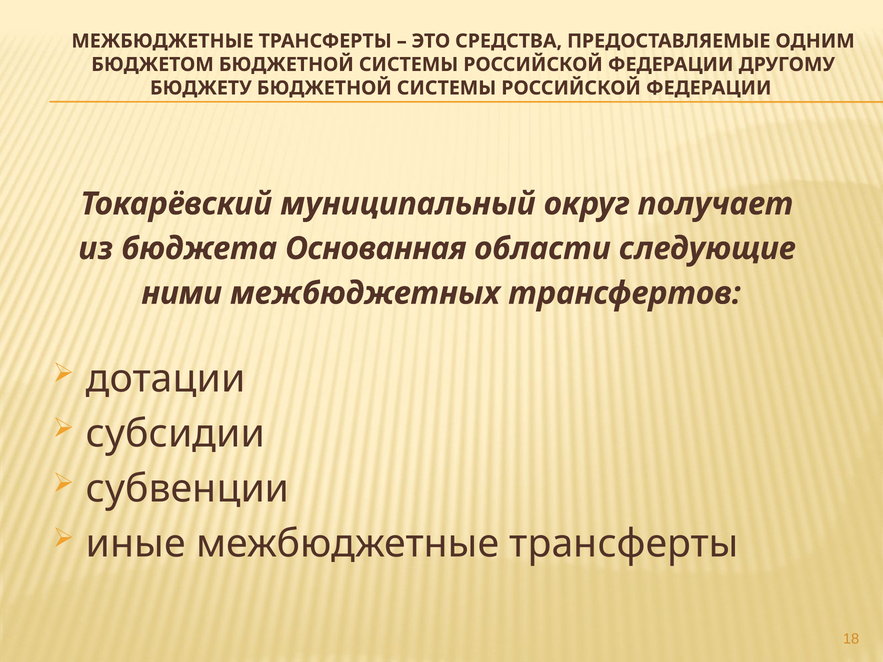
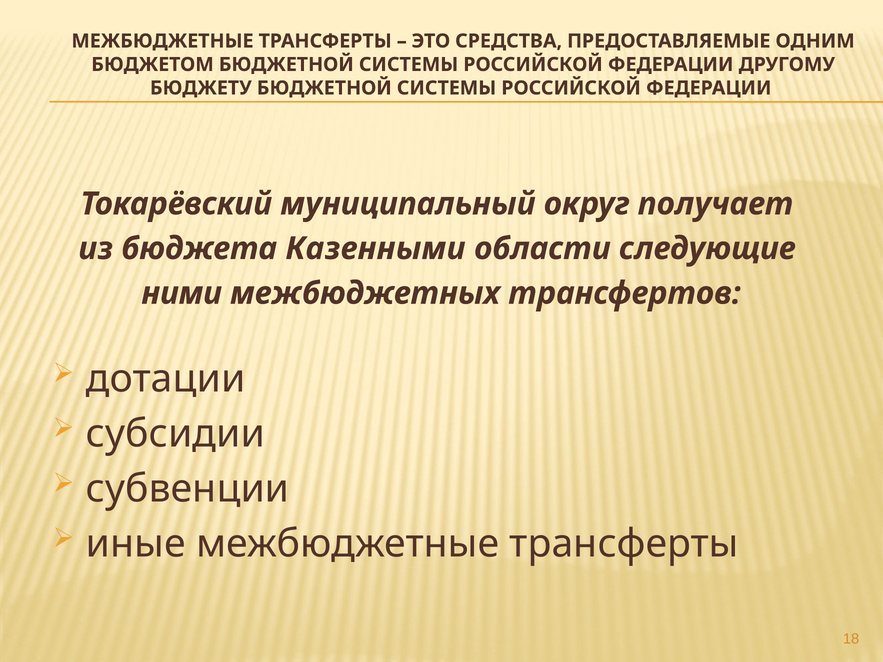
Основанная: Основанная -> Казенными (375, 249)
